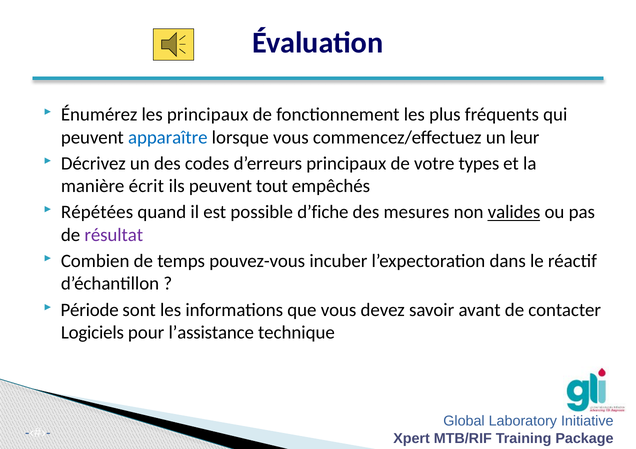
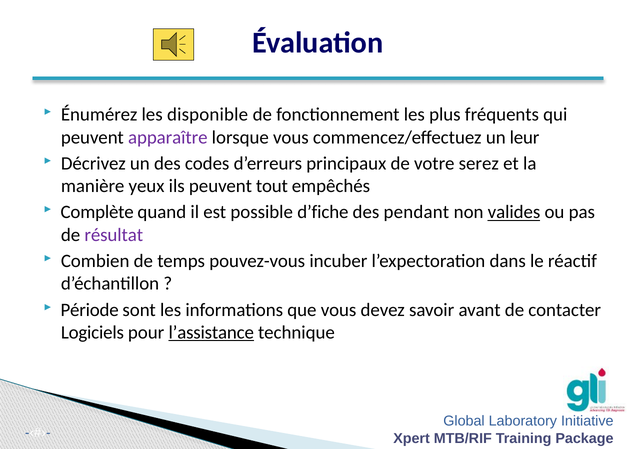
les principaux: principaux -> disponible (208, 115)
apparaître colour: blue -> purple (168, 137)
types: types -> serez (479, 163)
écrit: écrit -> yeux (146, 186)
Répétées: Répétées -> Complète (97, 212)
mesures: mesures -> pendant (416, 212)
l’assistance underline: none -> present (211, 332)
